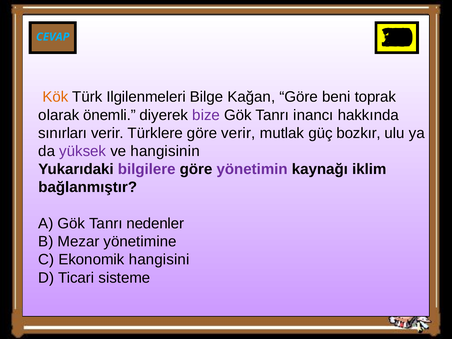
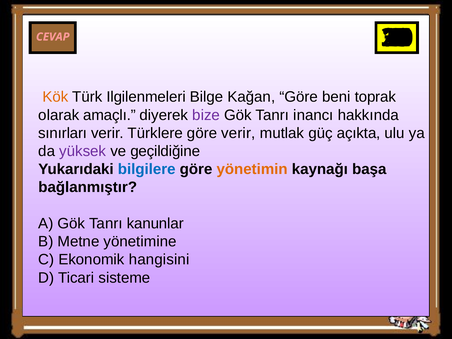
CEVAP colour: light blue -> pink (53, 37)
önemli: önemli -> amaçlı (110, 115)
bozkır: bozkır -> açıkta (359, 133)
hangisinin: hangisinin -> geçildiğine (165, 151)
bilgilere colour: purple -> blue (147, 169)
yönetimin colour: purple -> orange (252, 169)
iklim: iklim -> başa (369, 169)
nedenler: nedenler -> kanunlar (155, 224)
Mezar: Mezar -> Metne (78, 242)
